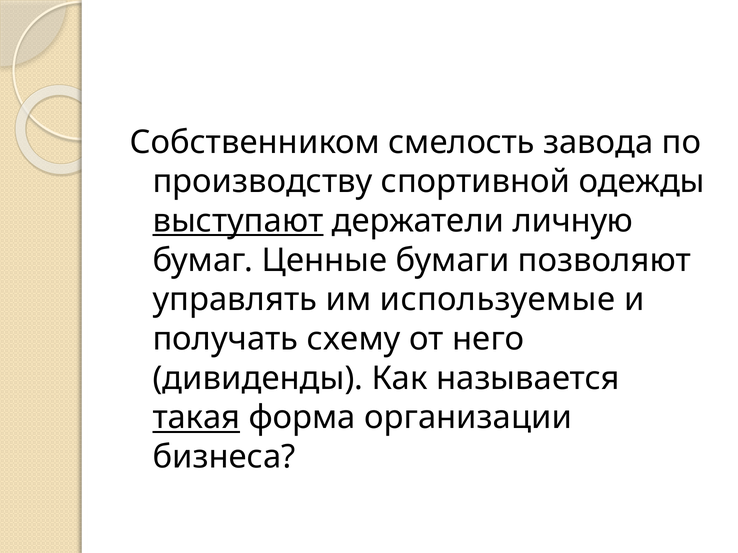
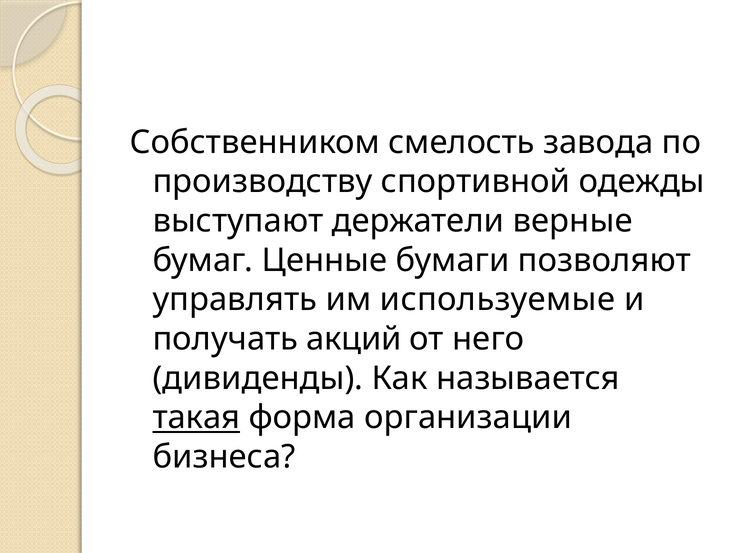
выступают underline: present -> none (238, 221)
личную: личную -> верные (573, 221)
схему: схему -> акций (354, 339)
